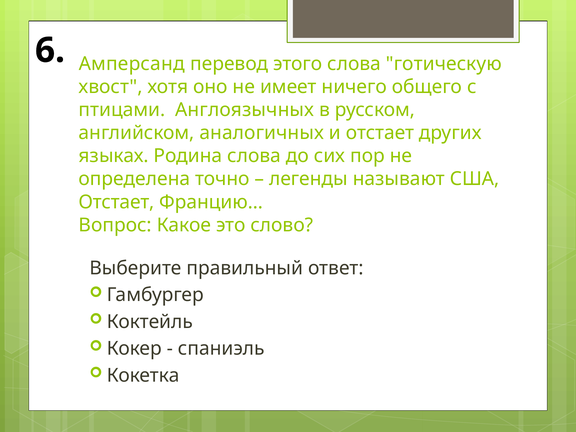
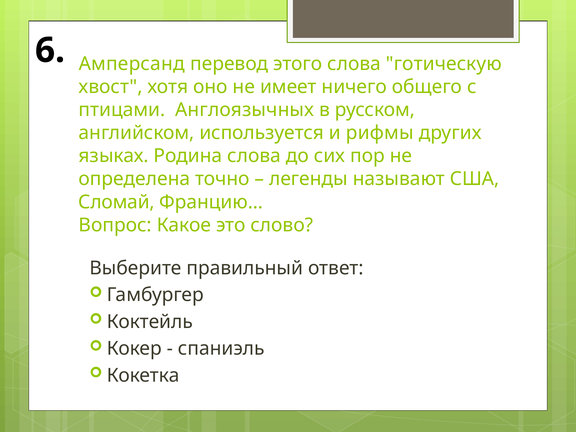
аналогичных: аналогичных -> используется (262, 133)
и отстает: отстает -> рифмы (380, 133)
Отстает: Отстает -> Сломай (116, 202)
